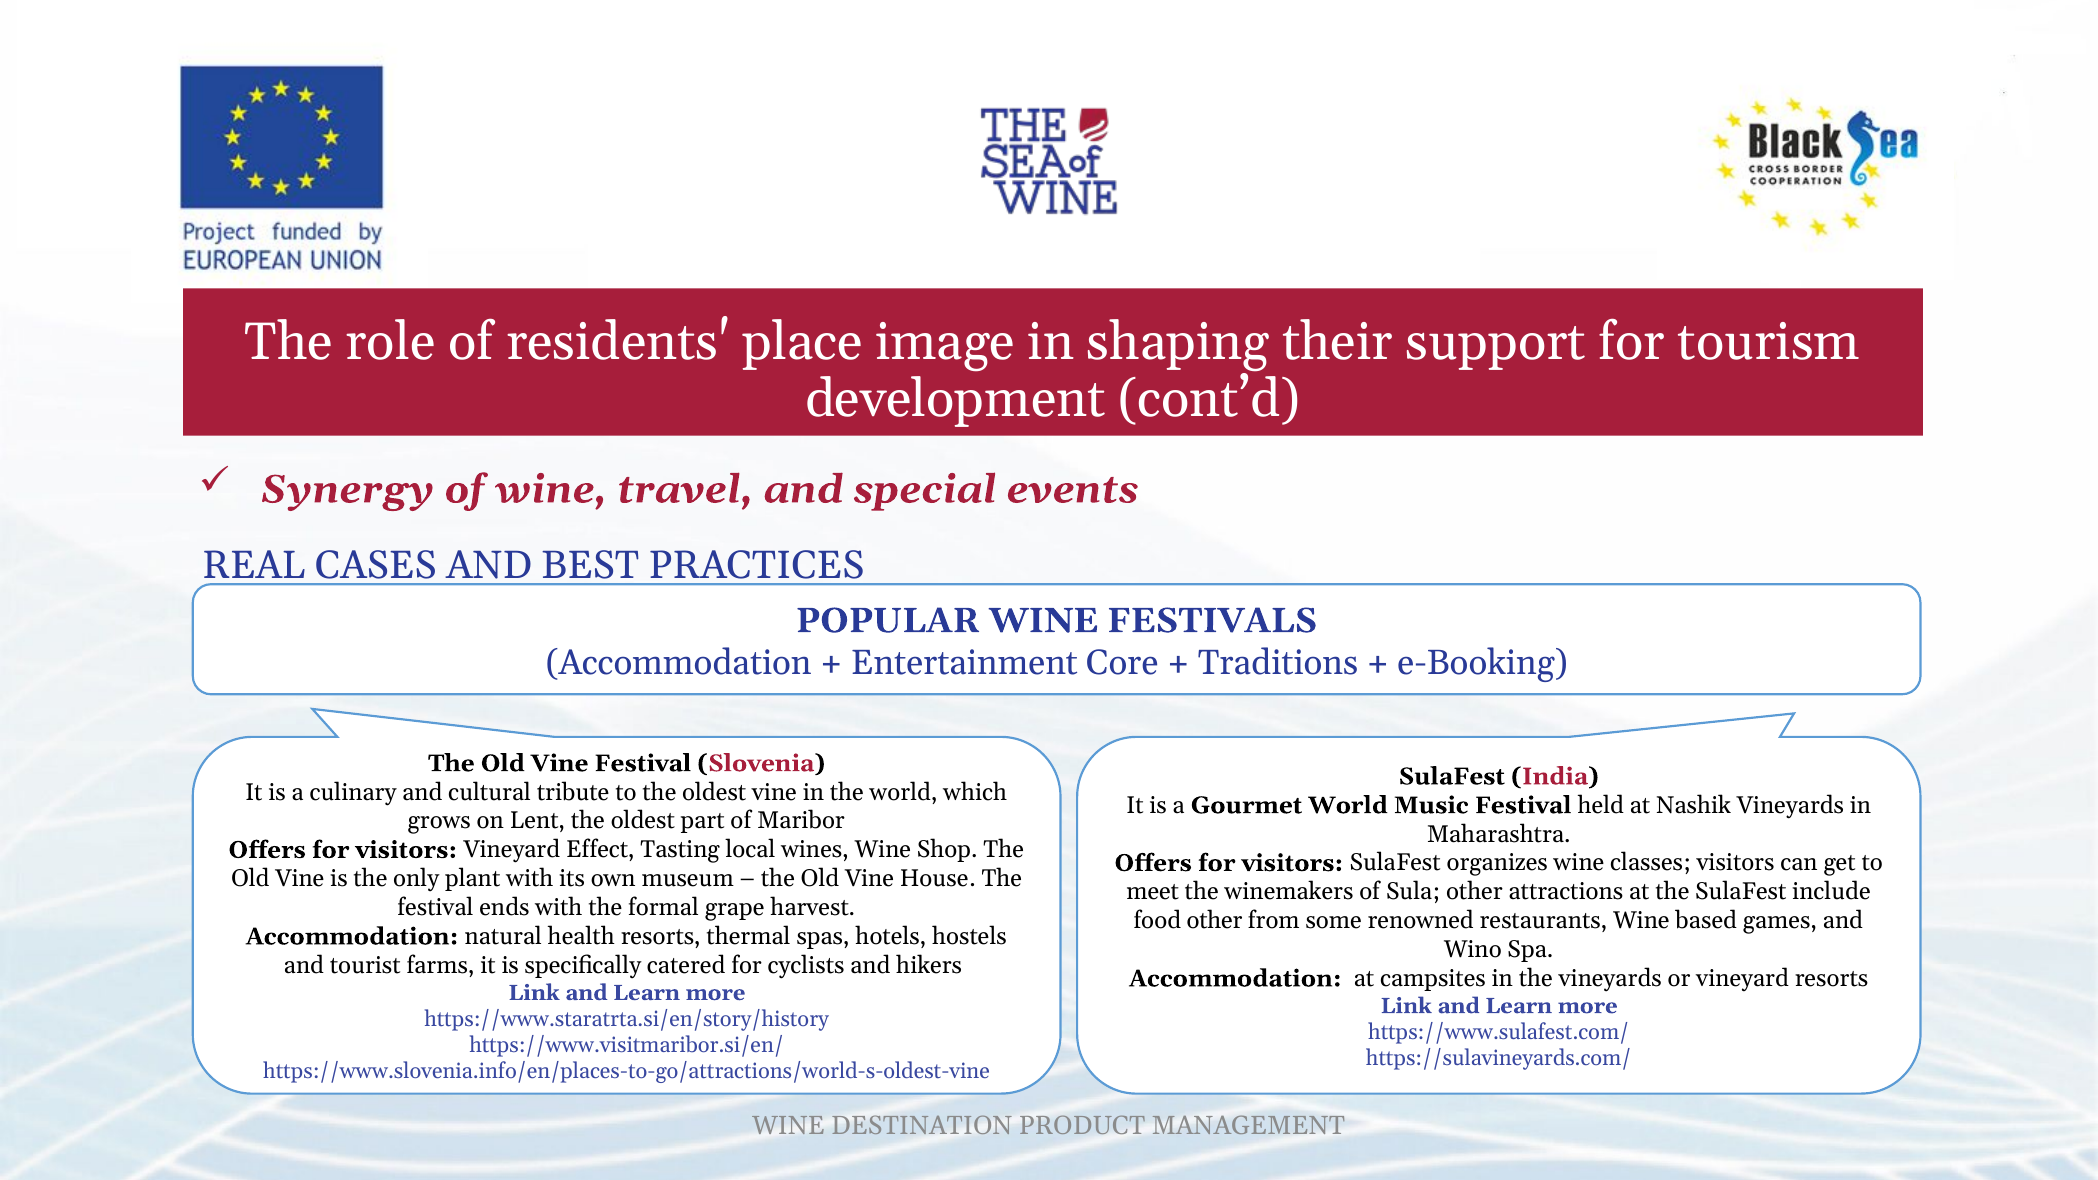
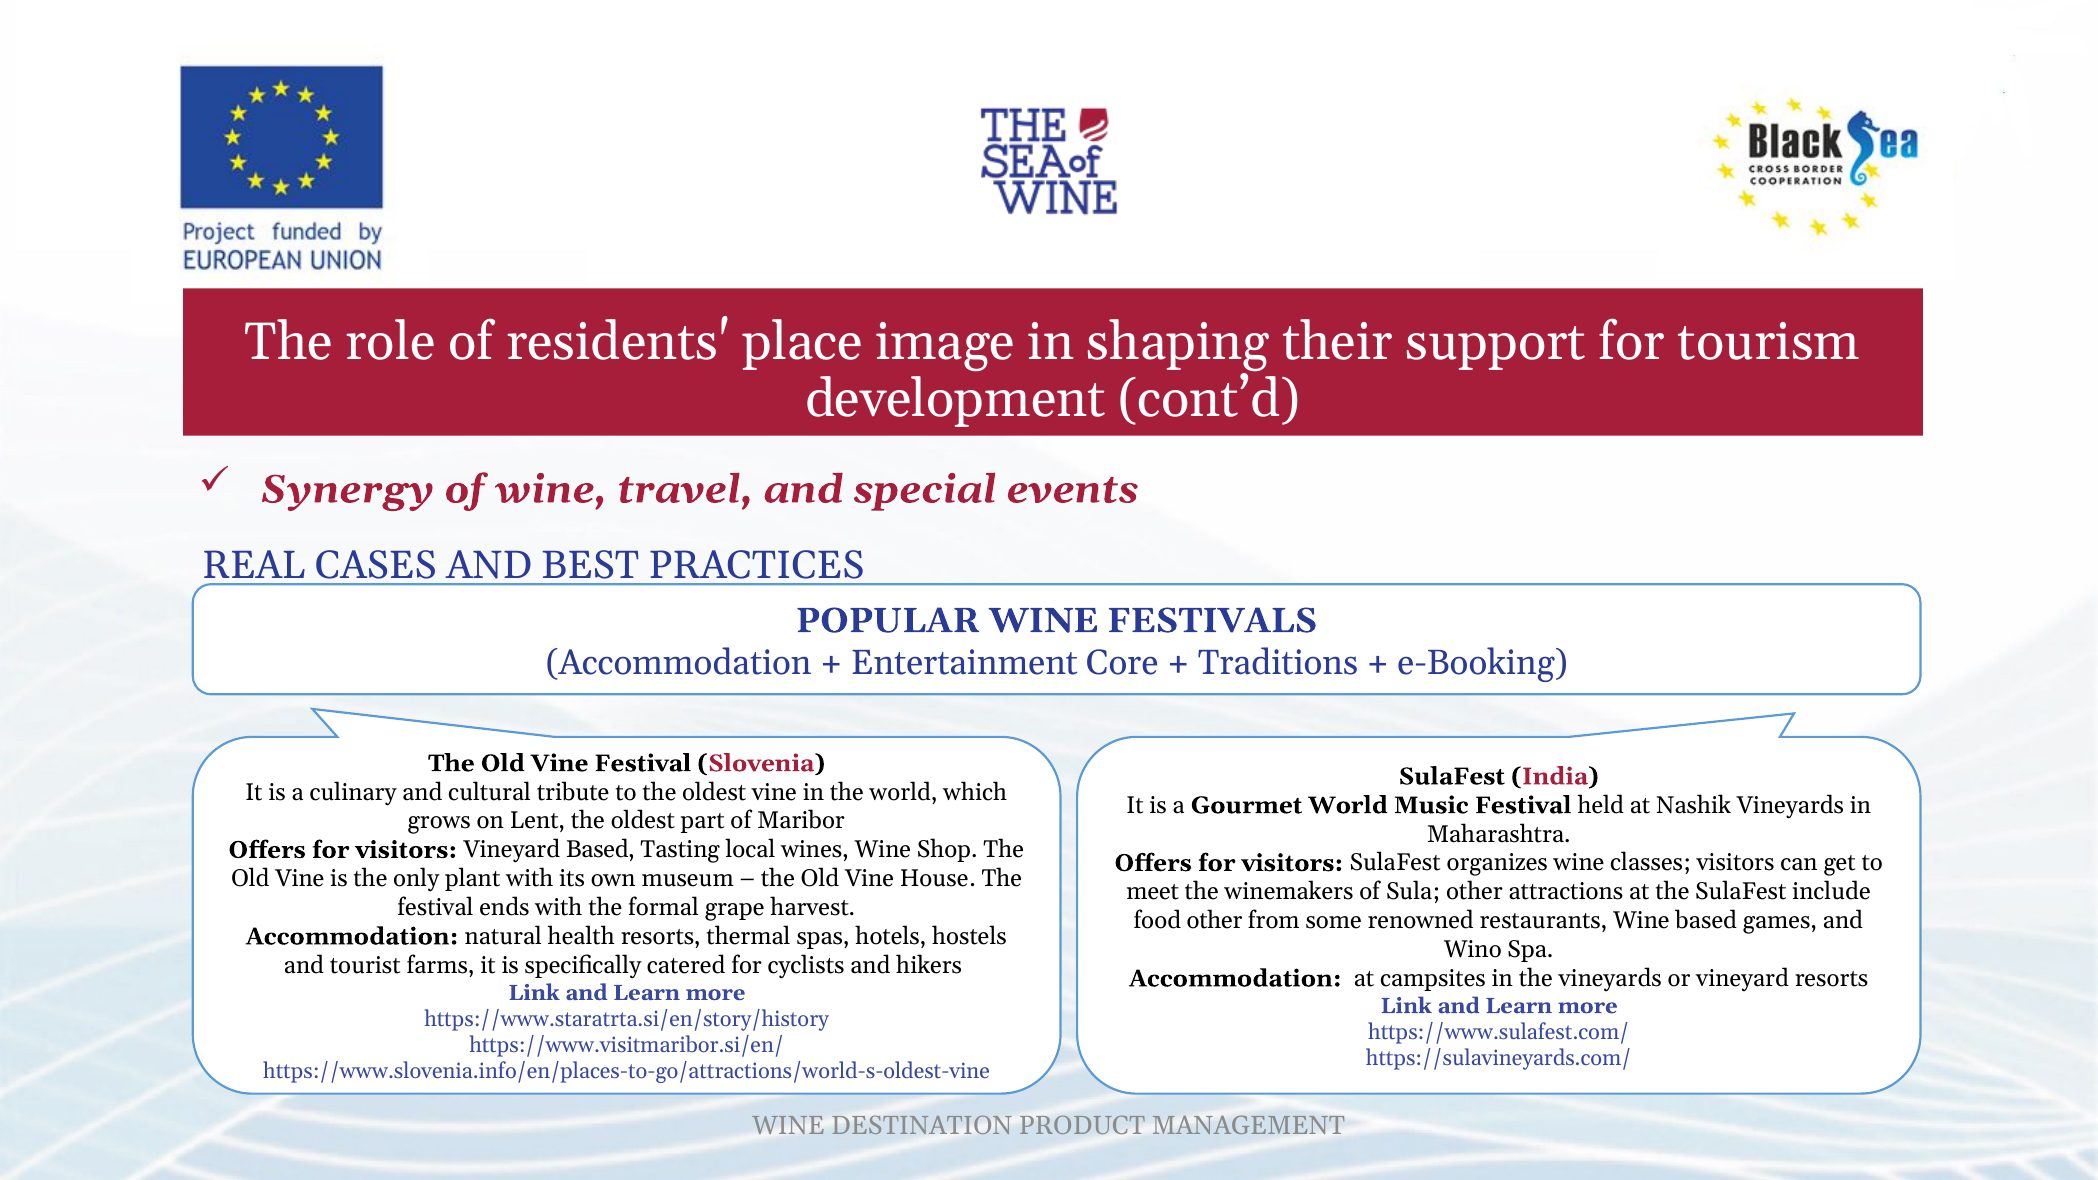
Vineyard Effect: Effect -> Based (600, 850)
